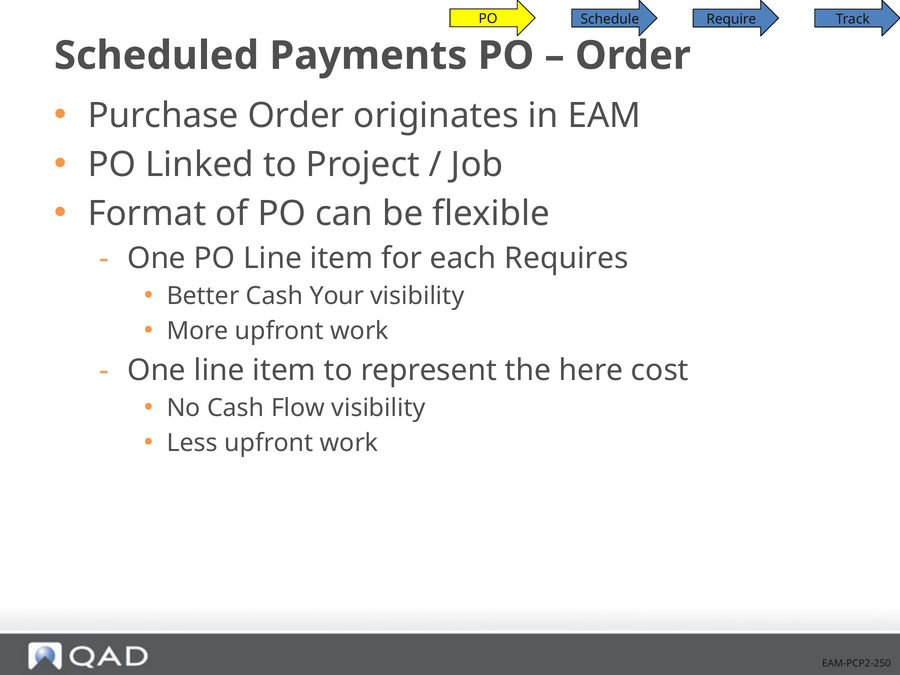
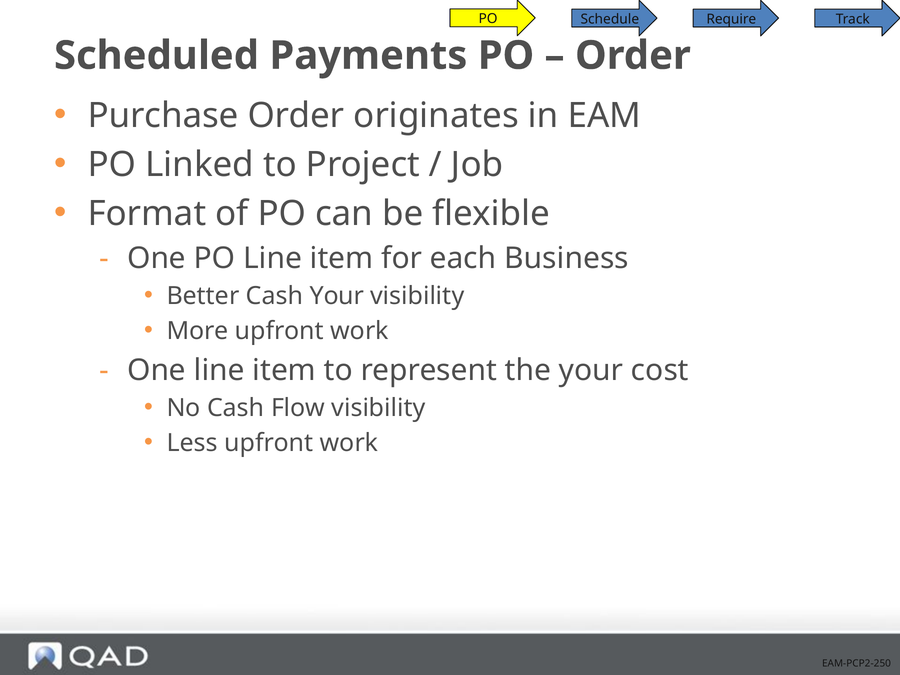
Requires: Requires -> Business (567, 258)
the here: here -> your (591, 370)
